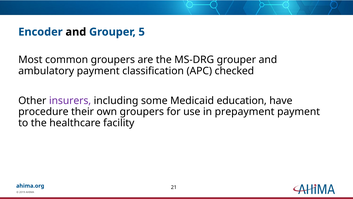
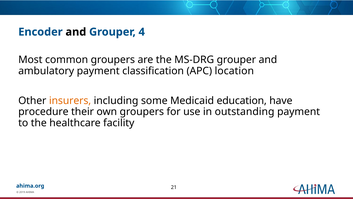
5: 5 -> 4 (142, 32)
checked: checked -> location (234, 71)
insurers colour: purple -> orange (70, 100)
prepayment: prepayment -> outstanding (245, 112)
